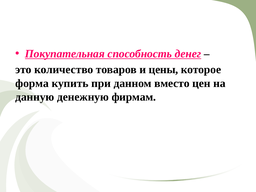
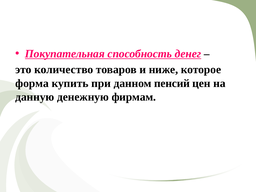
цены: цены -> ниже (163, 70)
вместо: вместо -> пенсий (172, 83)
